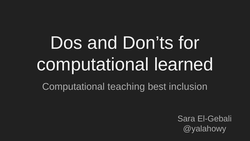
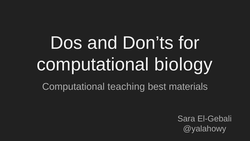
learned: learned -> biology (183, 64)
inclusion: inclusion -> materials (188, 87)
